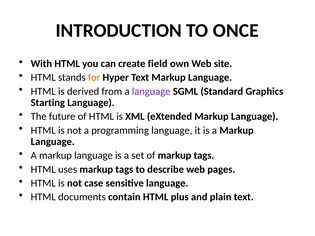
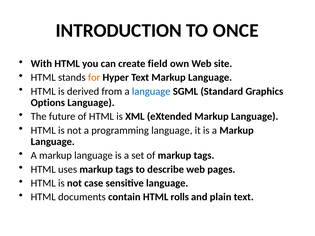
language colour: purple -> blue (151, 91)
Starting: Starting -> Options (48, 103)
plus: plus -> rolls (180, 197)
